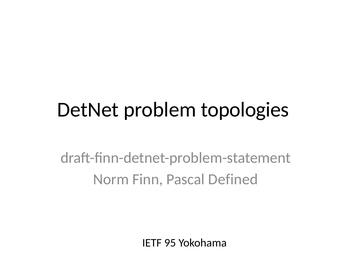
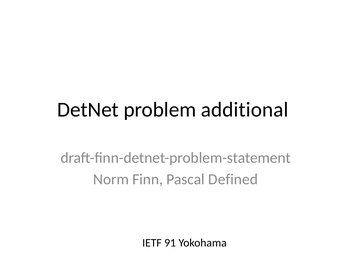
topologies: topologies -> additional (245, 110)
95: 95 -> 91 (170, 243)
